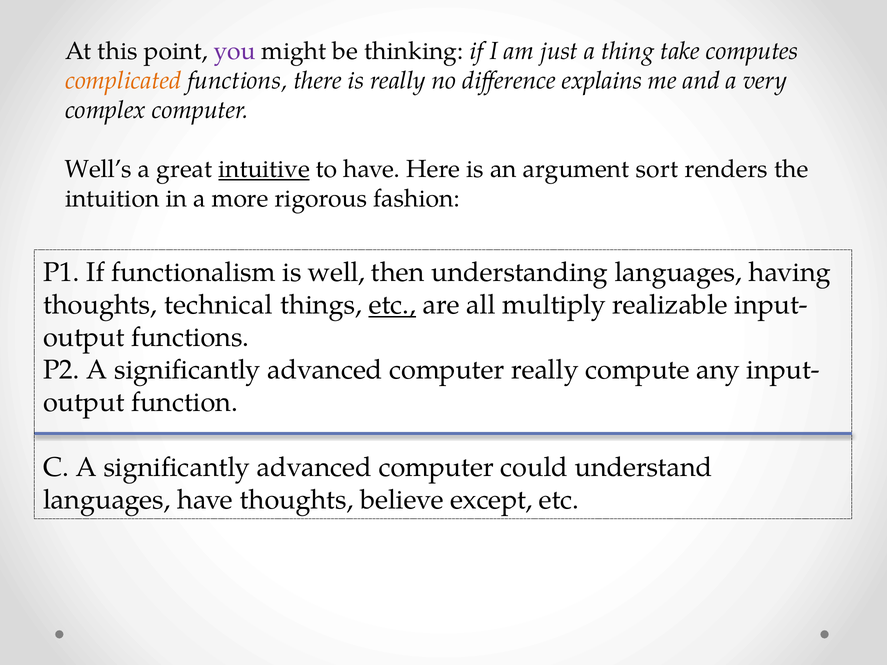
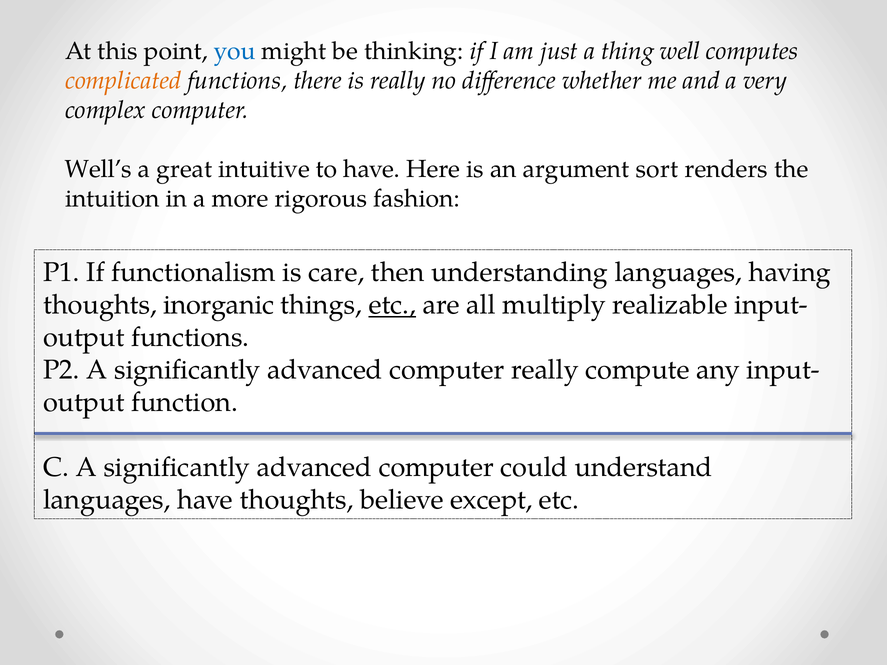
you colour: purple -> blue (235, 51)
take: take -> well (680, 51)
explains: explains -> whether (602, 81)
intuitive underline: present -> none (264, 169)
well: well -> care (336, 273)
technical: technical -> inorganic (219, 305)
